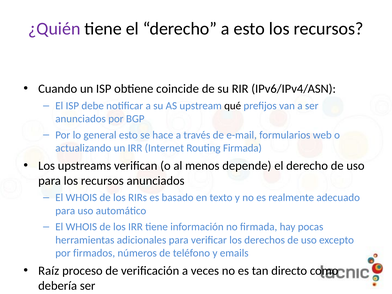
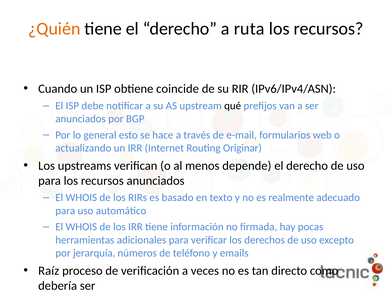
¿Quién colour: purple -> orange (54, 29)
a esto: esto -> ruta (249, 29)
Routing Firmada: Firmada -> Originar (242, 148)
firmados: firmados -> jerarquía (94, 253)
